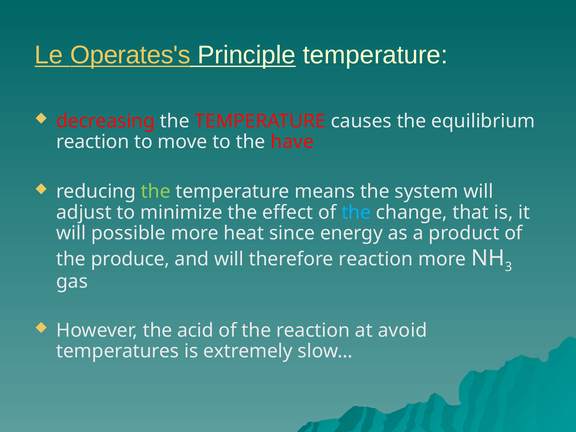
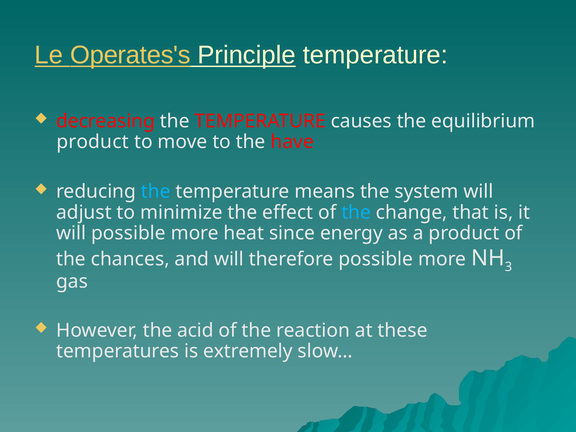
reaction: reaction -> product (93, 142)
the colour: light green -> light blue (156, 192)
produce: produce -> chances (130, 259)
therefore reaction: reaction -> possible (376, 259)
avoid: avoid -> these (403, 330)
